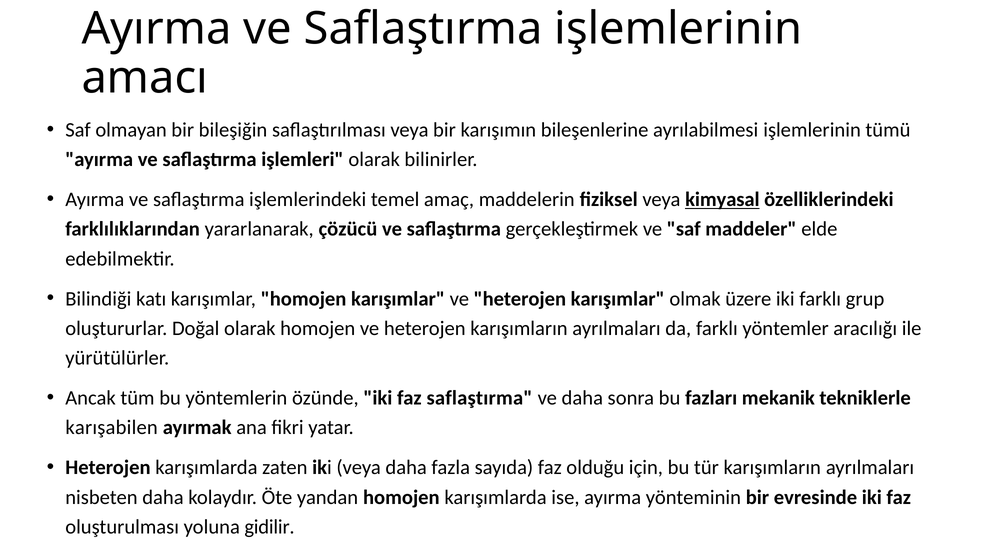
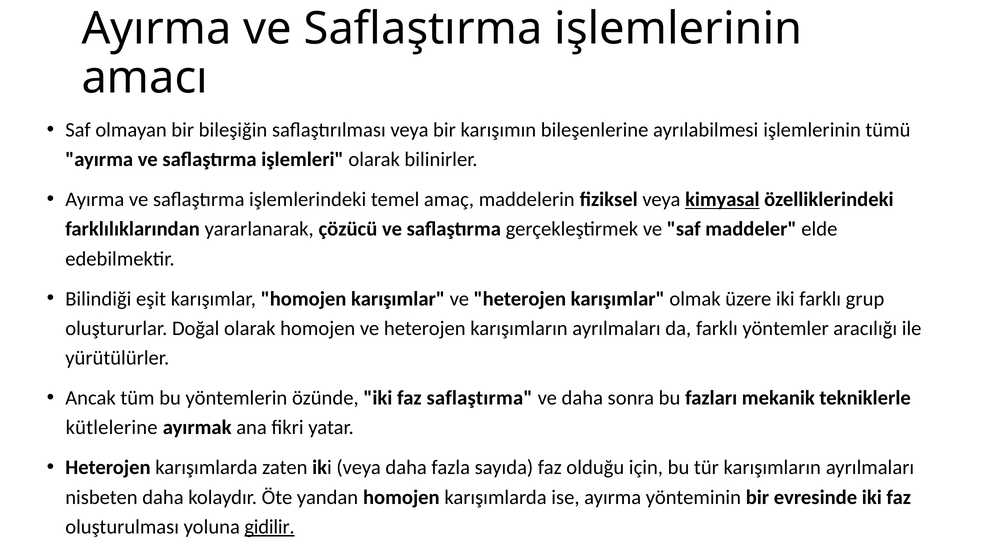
katı: katı -> eşit (151, 299)
karışabilen: karışabilen -> kütlelerine (112, 428)
gidilir underline: none -> present (270, 527)
